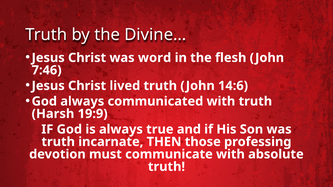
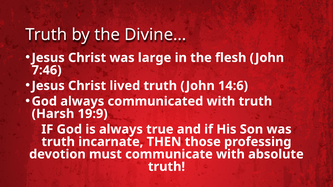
word: word -> large (155, 58)
